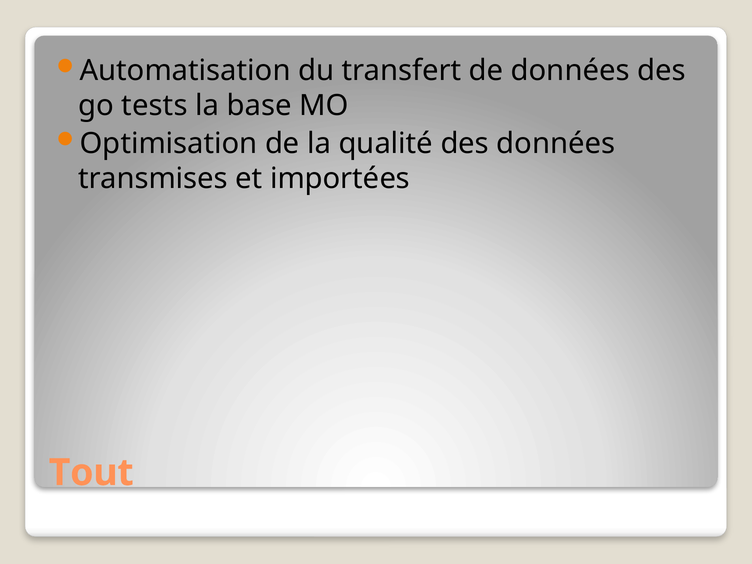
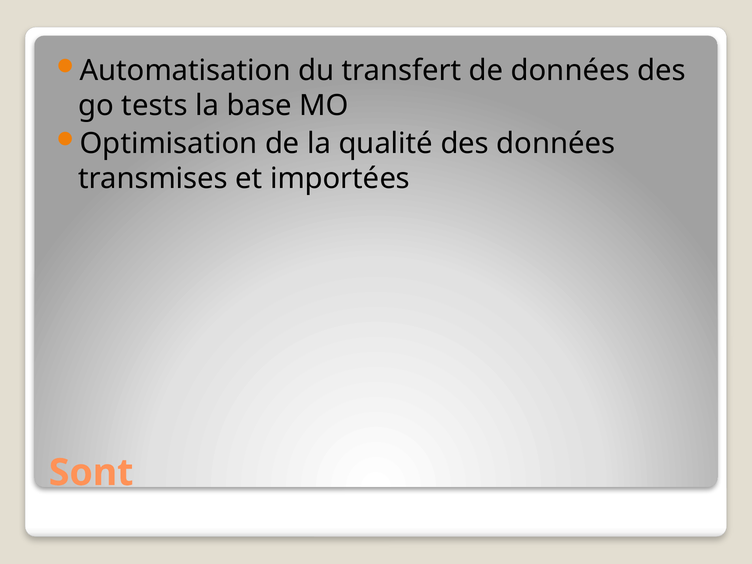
Tout: Tout -> Sont (91, 473)
